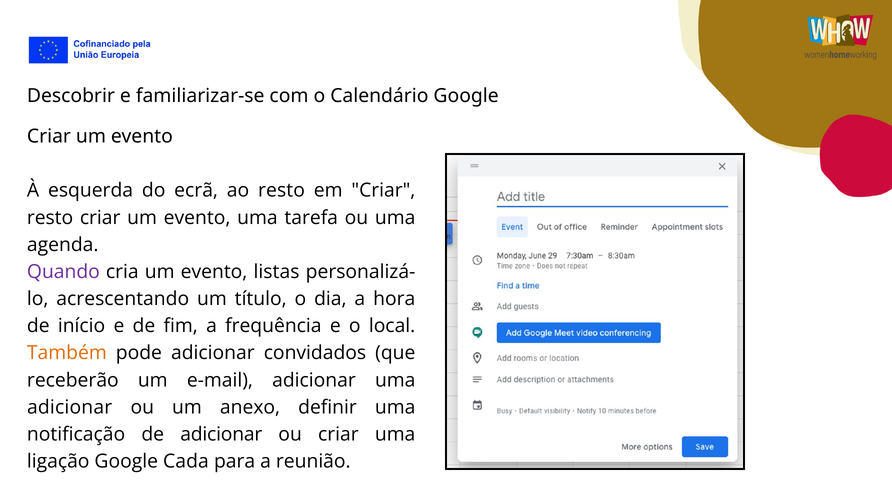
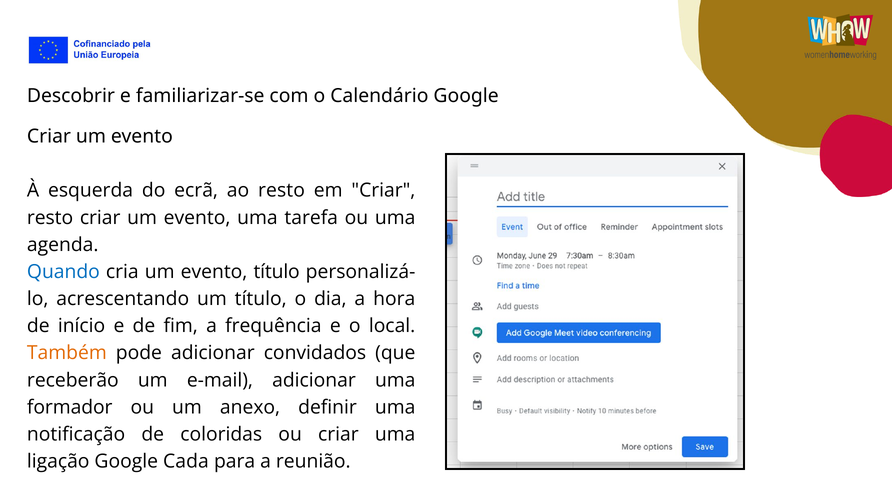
Quando colour: purple -> blue (63, 272)
evento listas: listas -> título (277, 272)
adicionar: adicionar -> formador (70, 407)
de adicionar: adicionar -> coloridas (221, 434)
